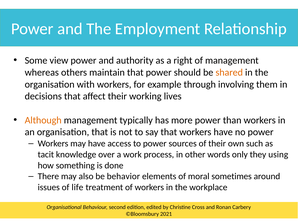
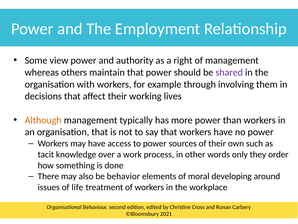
shared colour: orange -> purple (229, 72)
using: using -> order (278, 154)
sometimes: sometimes -> developing (232, 176)
